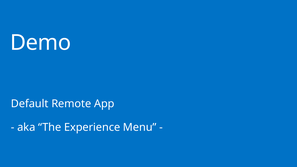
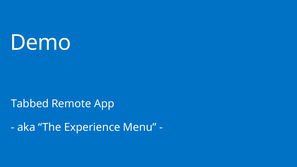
Default: Default -> Tabbed (30, 104)
